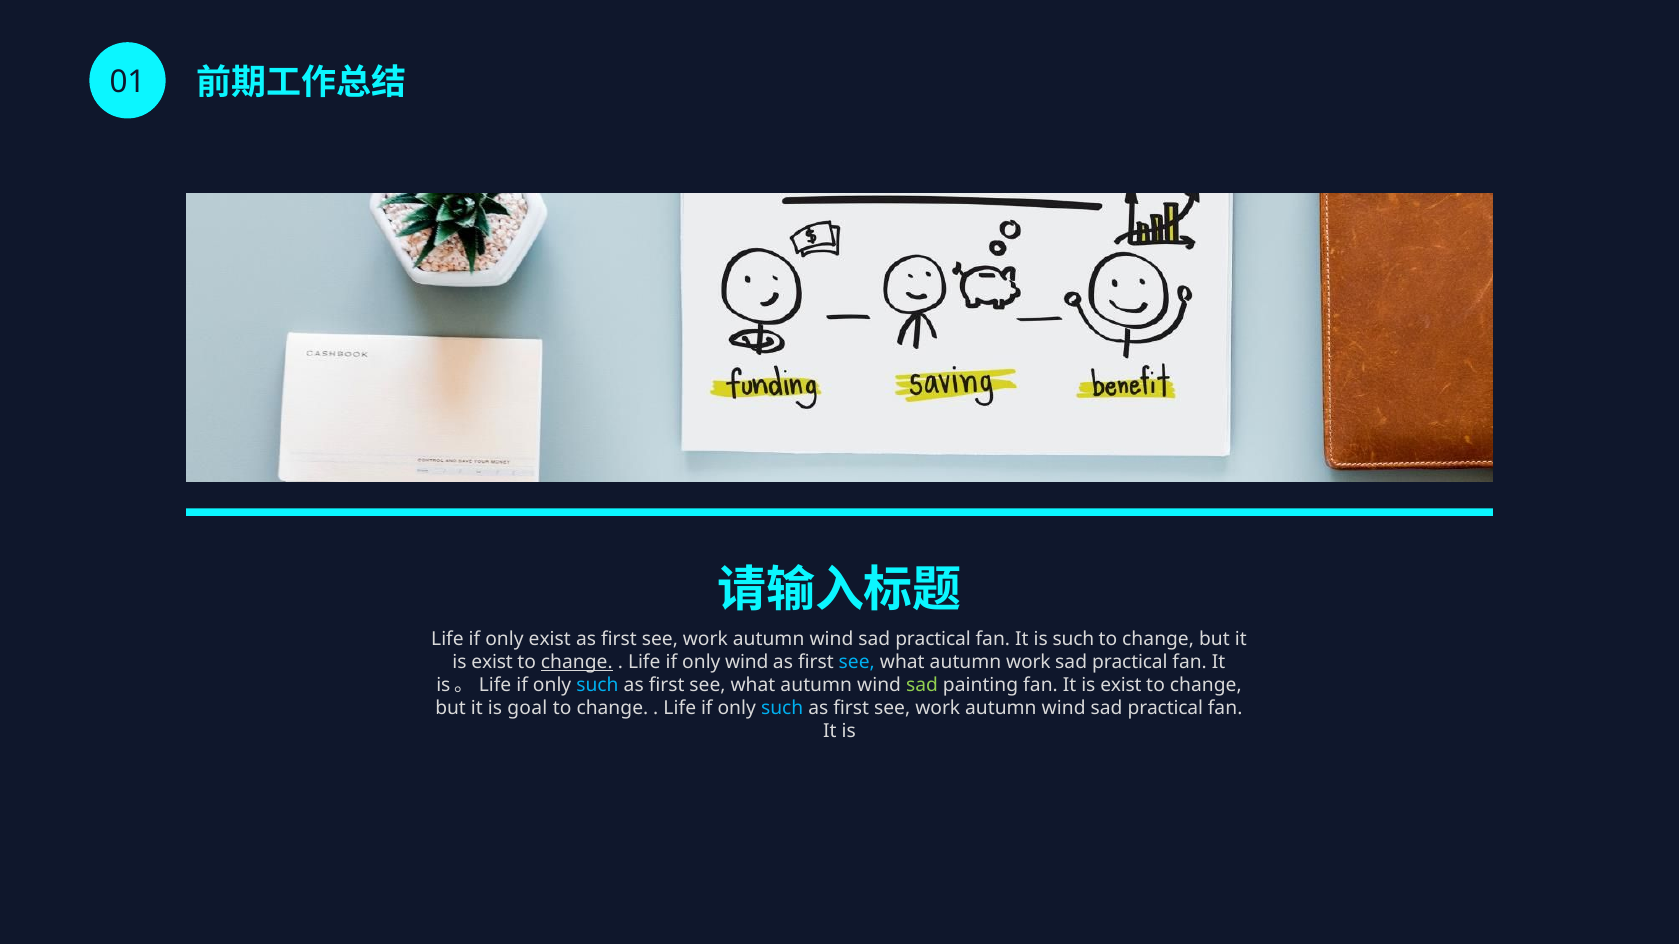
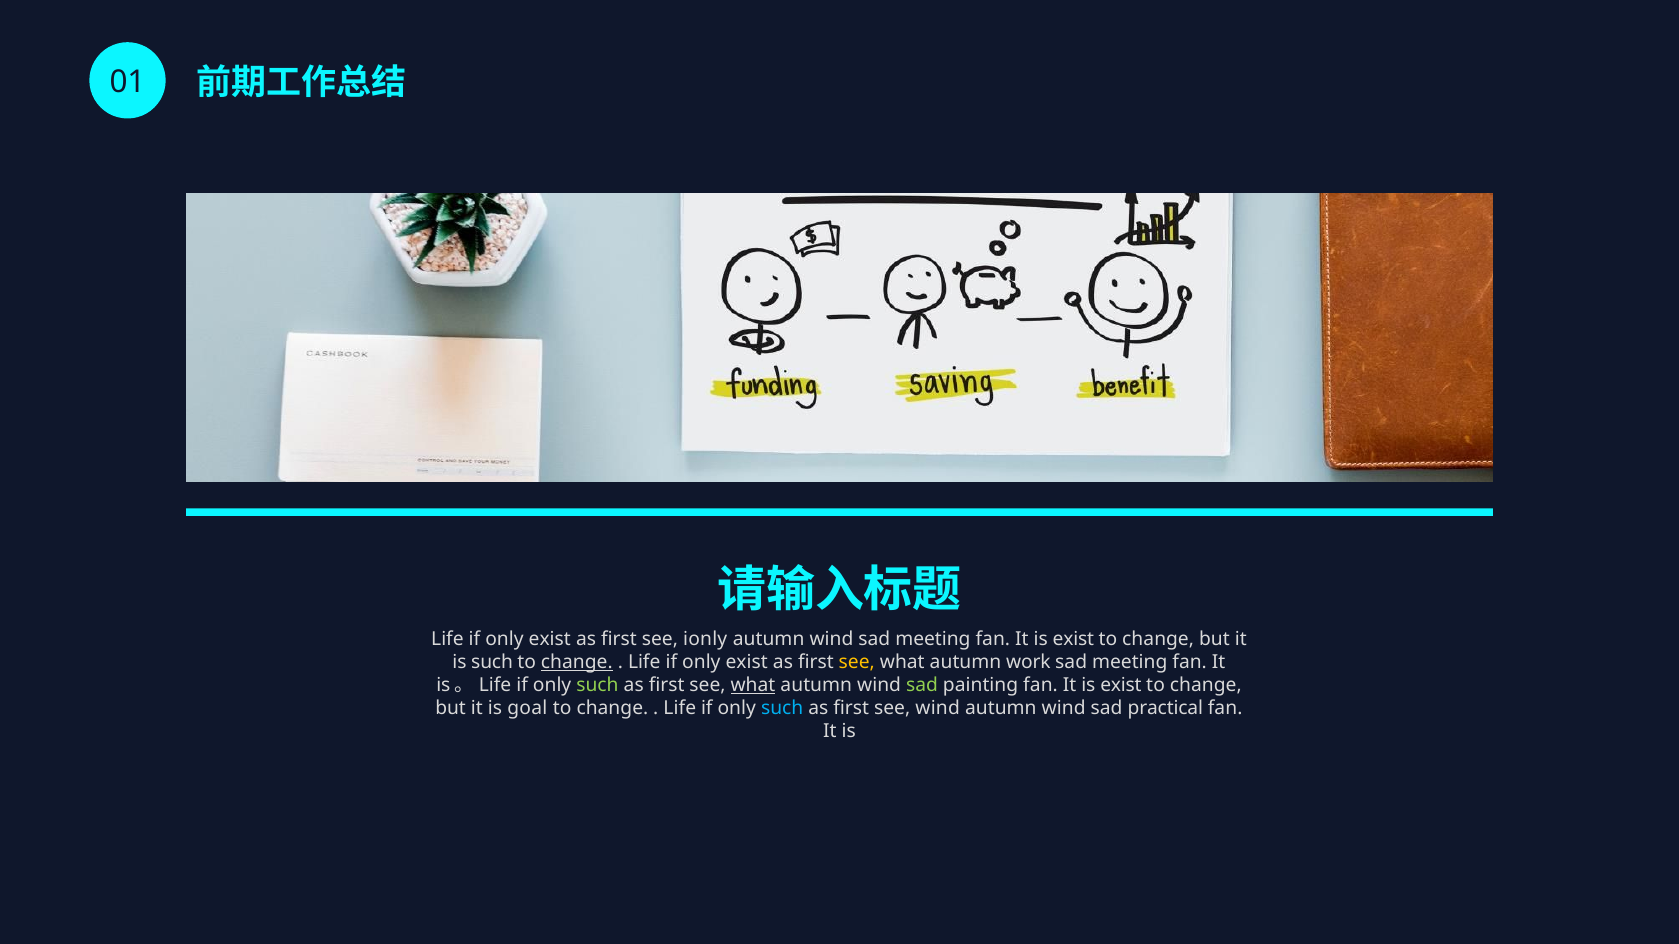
work: work -> ionly (705, 639)
practical: practical -> meeting (933, 639)
such: such -> exist (1073, 639)
exist: exist -> such (492, 662)
wind: wind -> exist (747, 662)
see colour: light blue -> yellow (857, 662)
practical: practical -> meeting (1130, 662)
such colour: light blue -> light green (597, 686)
what underline: none -> present (753, 686)
work: work -> wind (938, 709)
